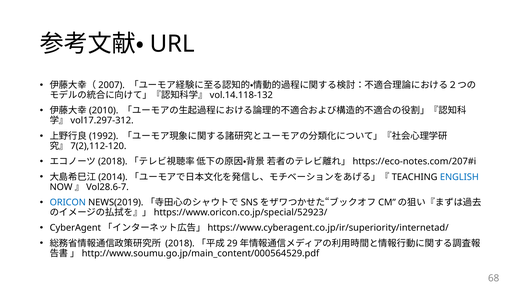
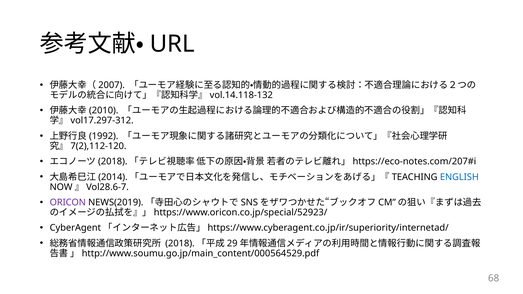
ORICON colour: blue -> purple (68, 203)
